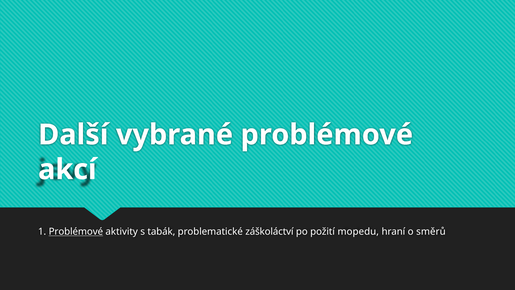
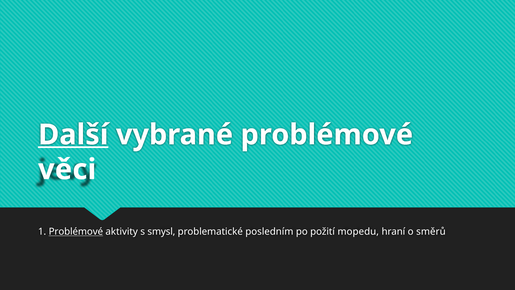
Další underline: none -> present (73, 135)
akcí: akcí -> věci (67, 169)
tabák: tabák -> smysl (161, 231)
záškoláctví: záškoláctví -> posledním (269, 231)
